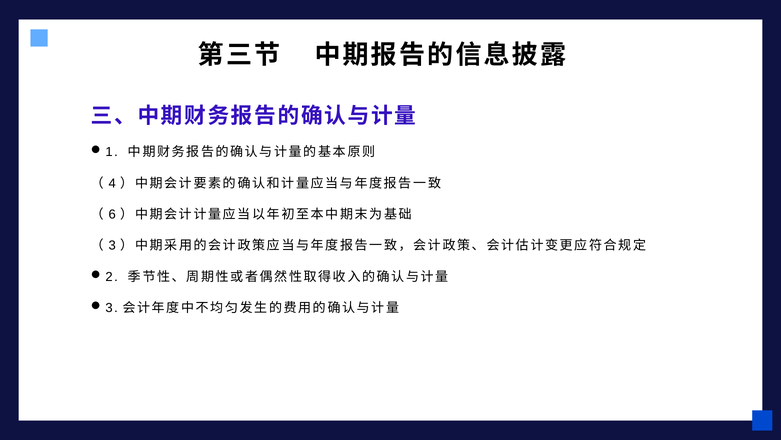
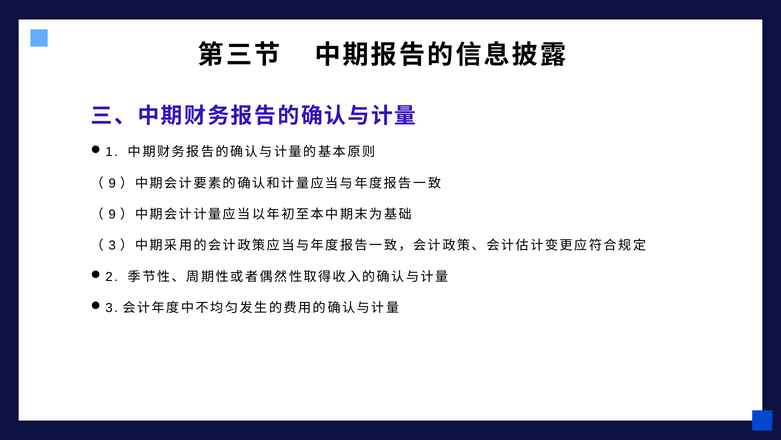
4: 4 -> 9 (112, 183)
6: 6 -> 9 (112, 214)
